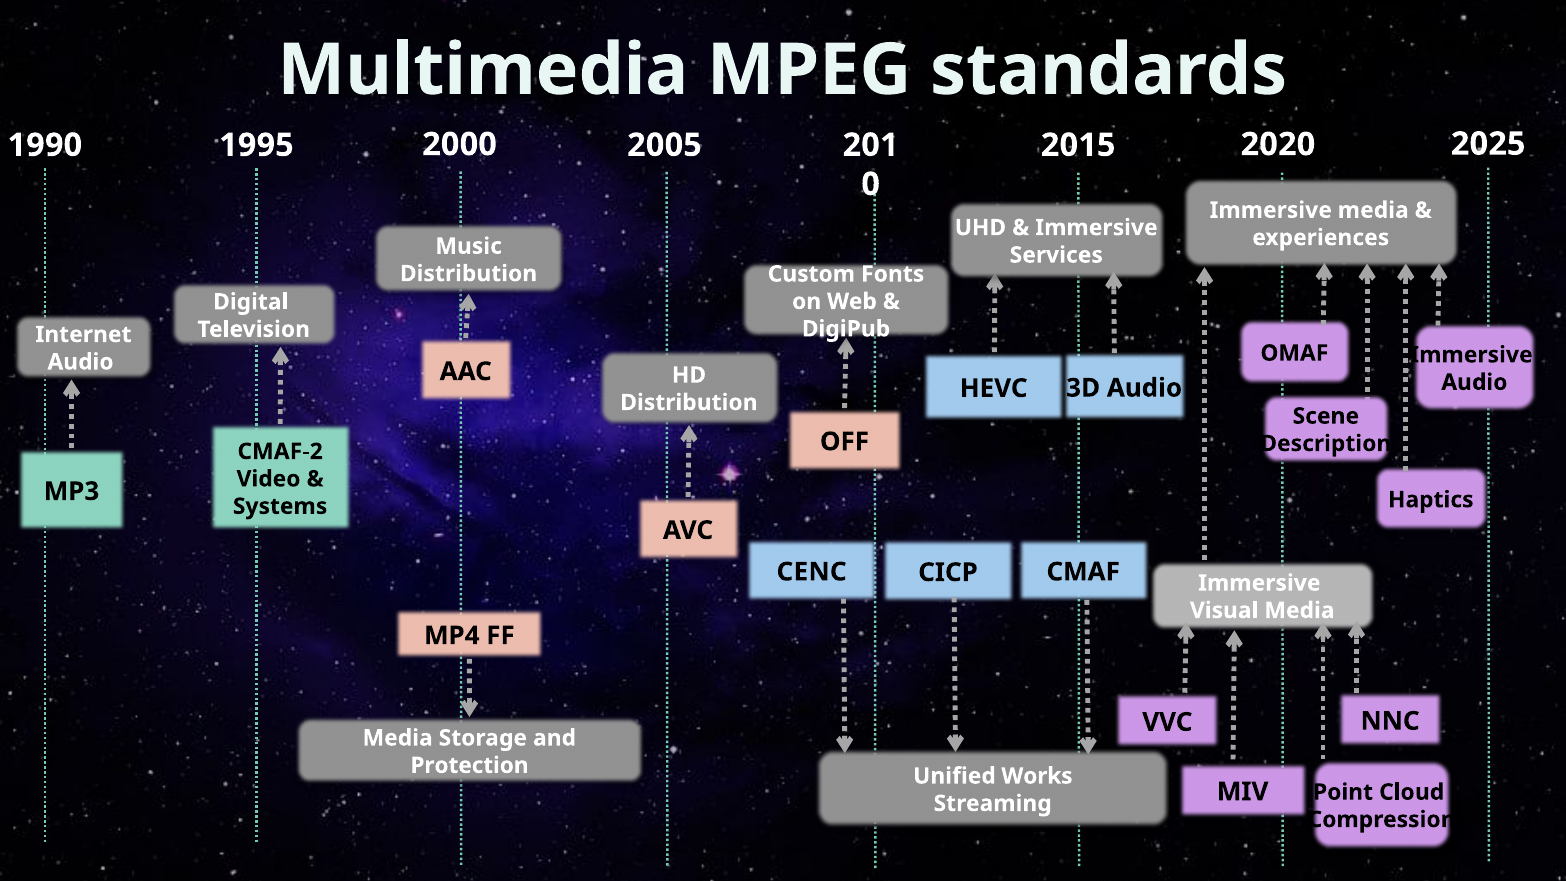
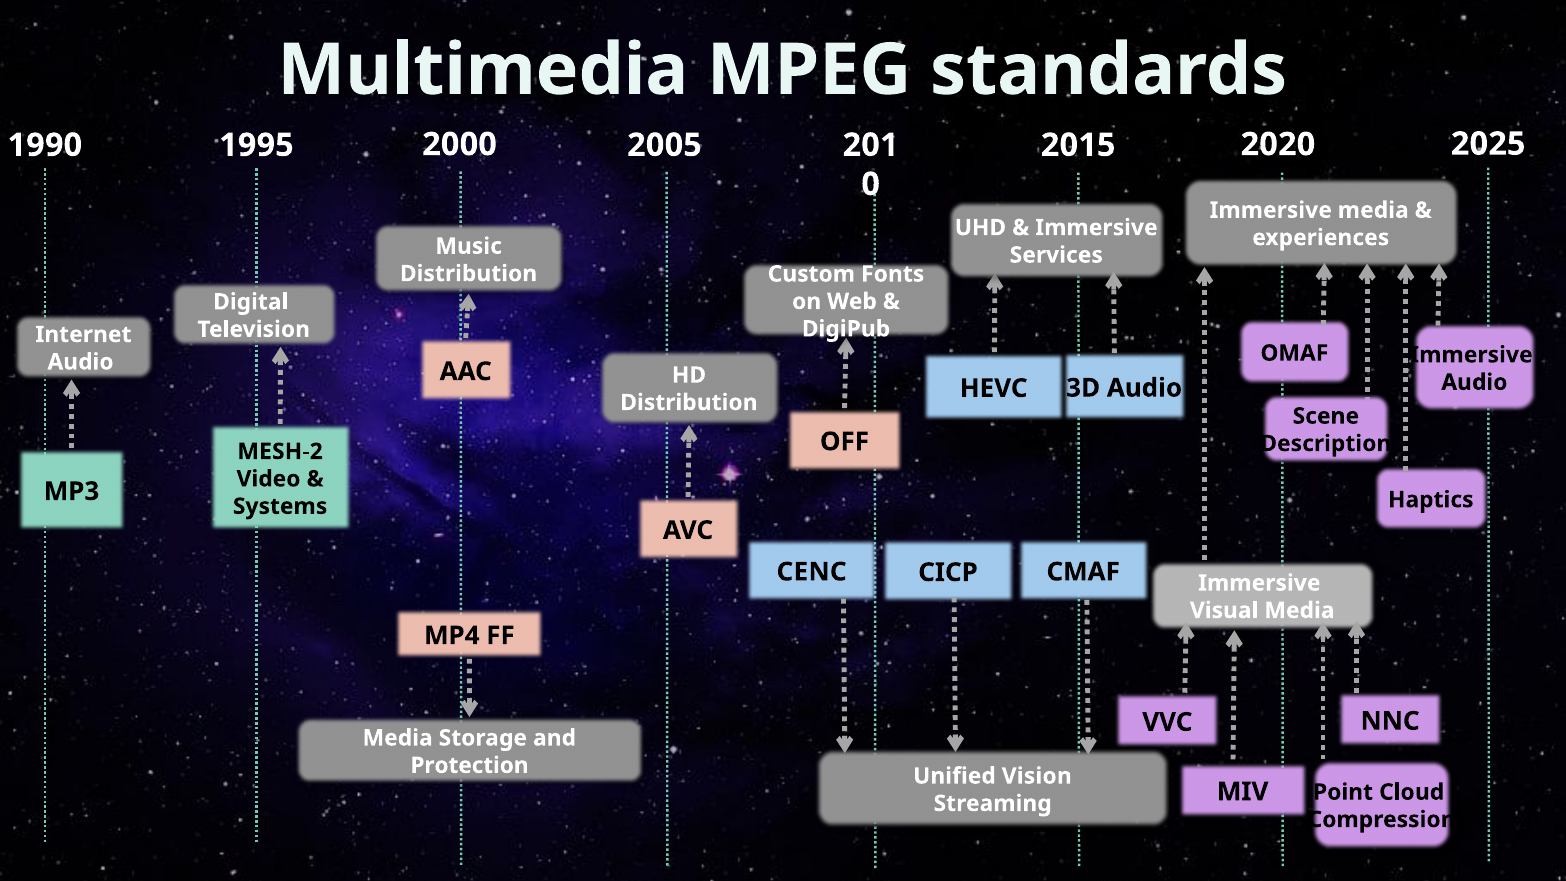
CMAF-2: CMAF-2 -> MESH-2 (280, 451)
Works: Works -> Vision (1037, 776)
